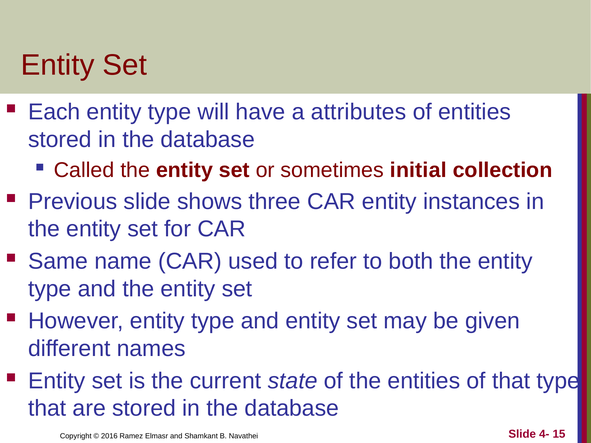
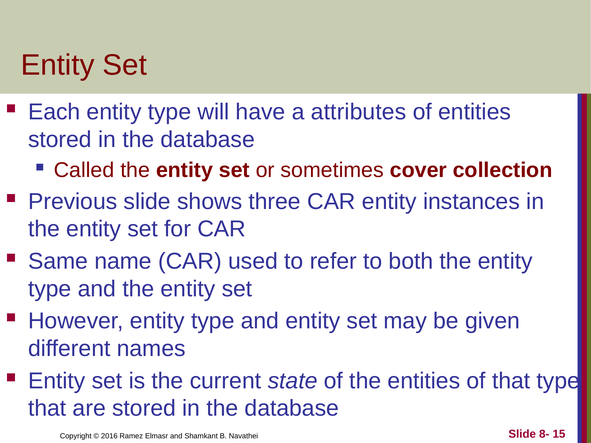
initial: initial -> cover (418, 170)
4-: 4- -> 8- (544, 434)
